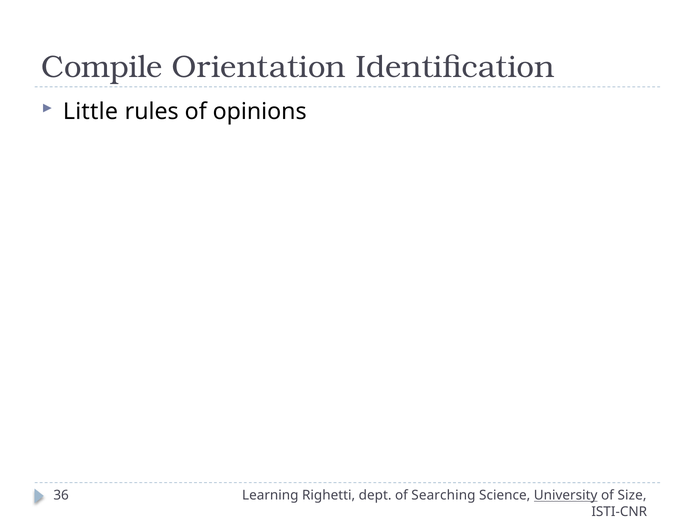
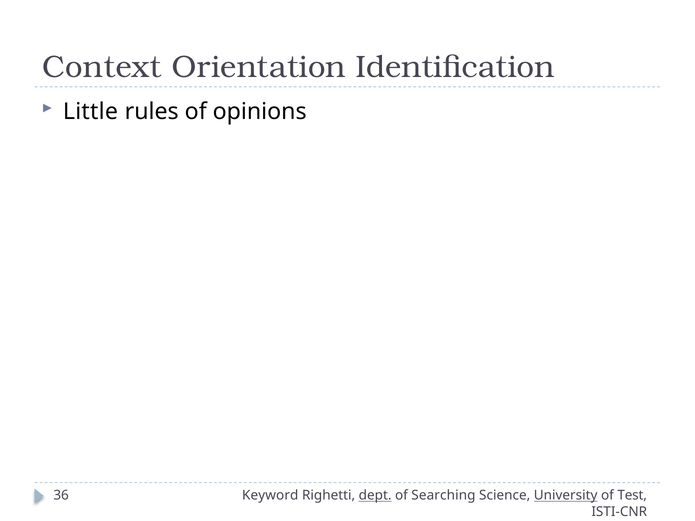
Compile: Compile -> Context (102, 67)
Learning: Learning -> Keyword (270, 496)
dept underline: none -> present (375, 496)
Size: Size -> Test (632, 496)
